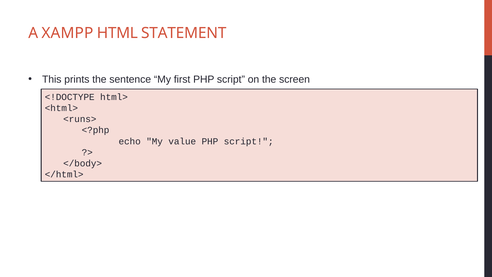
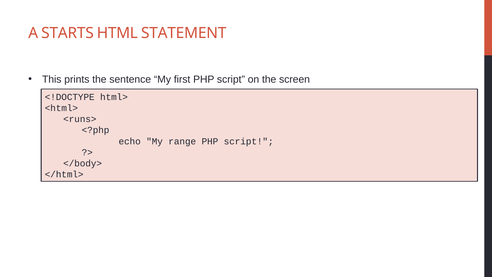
XAMPP: XAMPP -> STARTS (68, 33)
value: value -> range (182, 141)
